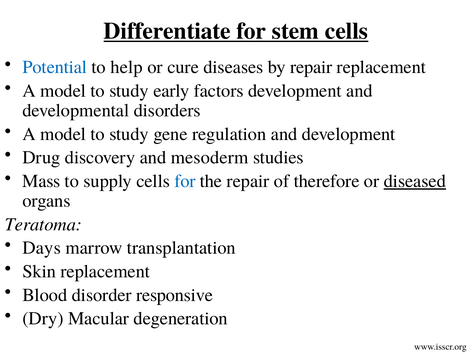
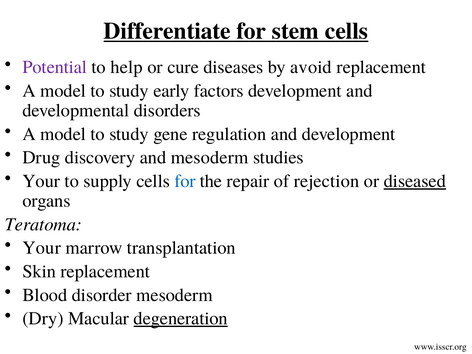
Potential colour: blue -> purple (55, 67)
by repair: repair -> avoid (311, 67)
Mass: Mass -> Your (41, 181)
therefore: therefore -> rejection (327, 181)
Days: Days -> Your (42, 248)
disorder responsive: responsive -> mesoderm (174, 295)
degeneration underline: none -> present (181, 318)
